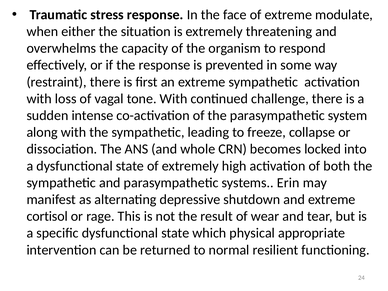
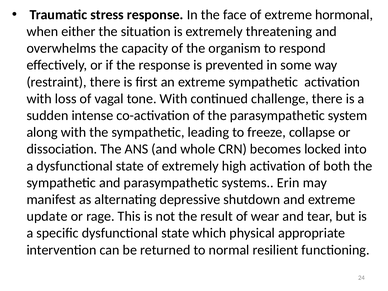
modulate: modulate -> hormonal (344, 15)
cortisol: cortisol -> update (47, 216)
